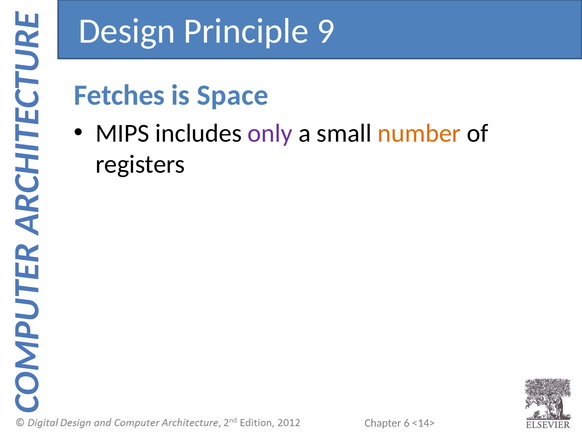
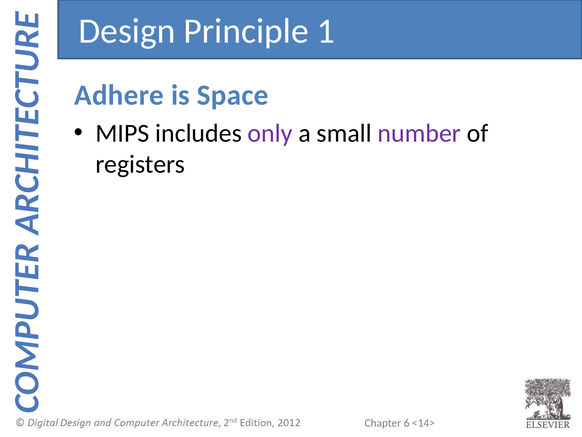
9: 9 -> 1 (326, 31)
Fetches: Fetches -> Adhere (119, 95)
number colour: orange -> purple (419, 133)
